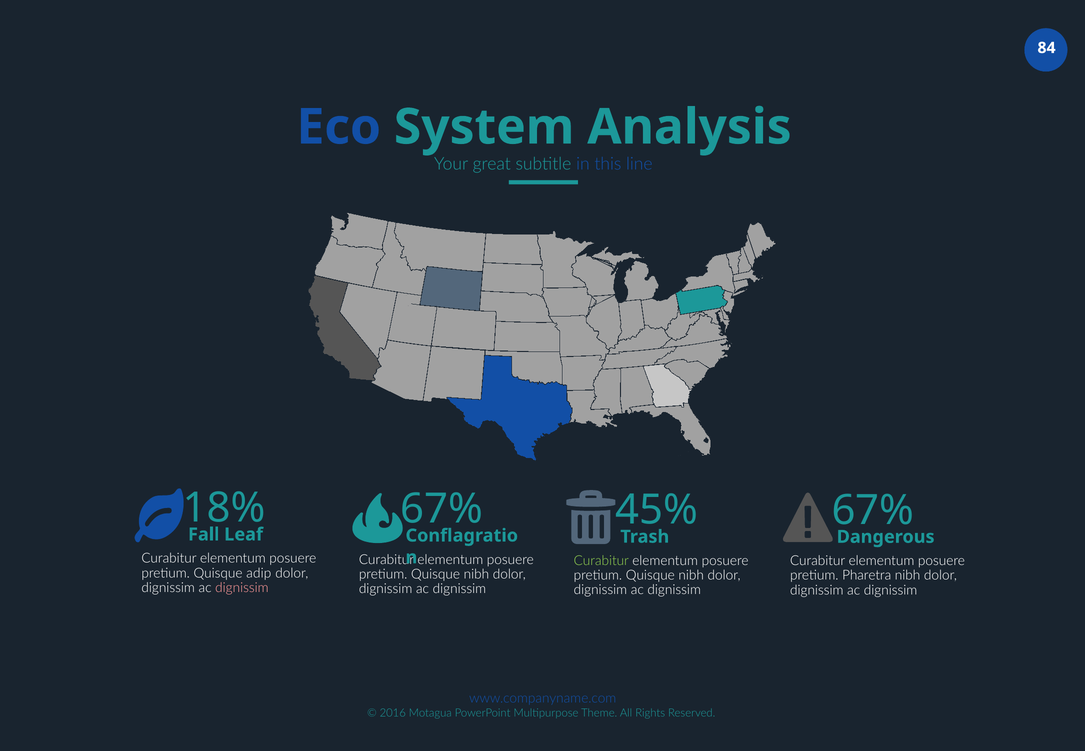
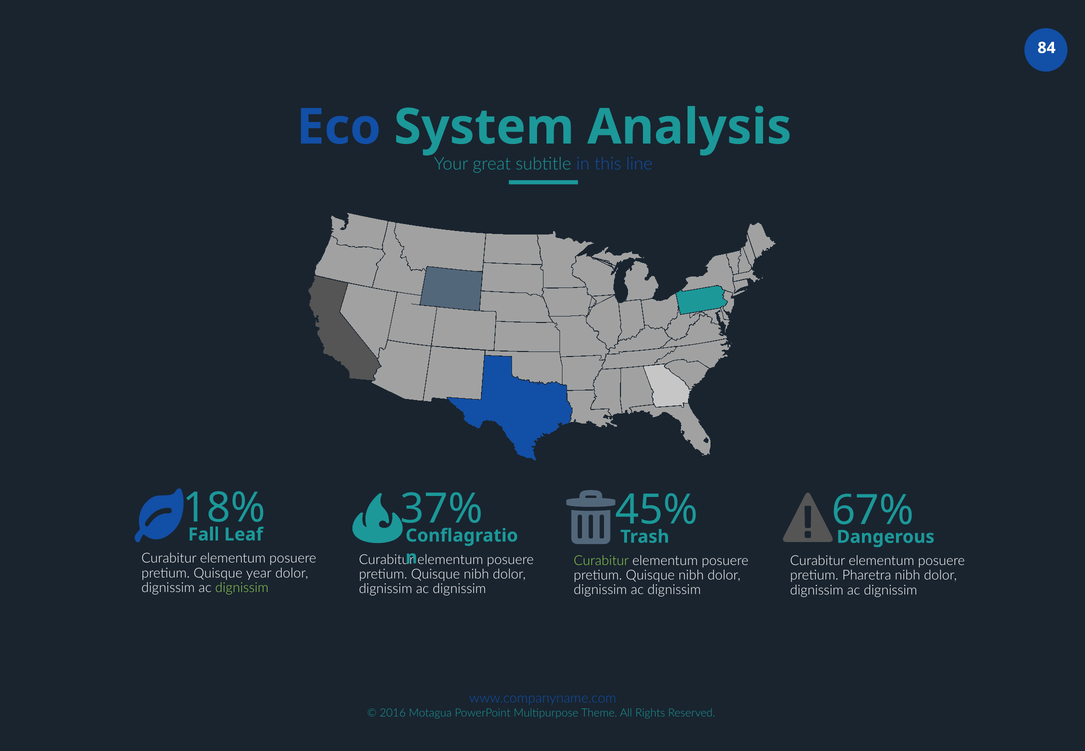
67%: 67% -> 37% (442, 509)
adip: adip -> year (259, 573)
dignissim colour: pink -> light green (242, 588)
